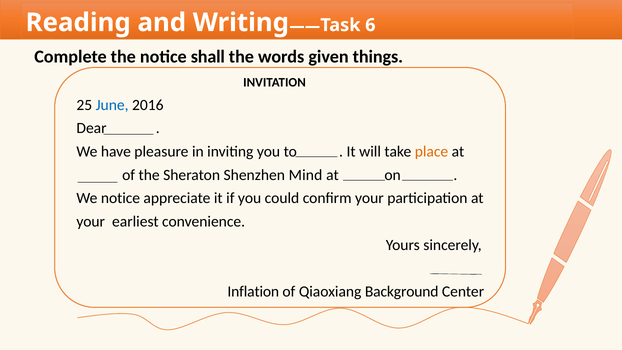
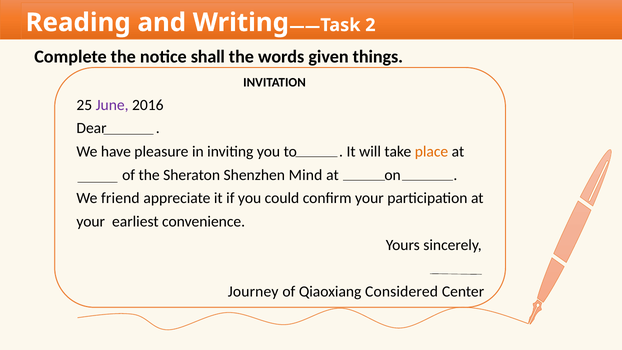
6: 6 -> 2 (370, 25)
June colour: blue -> purple (112, 105)
We notice: notice -> friend (120, 198)
Inflation: Inflation -> Journey (253, 291)
Background: Background -> Considered (402, 291)
